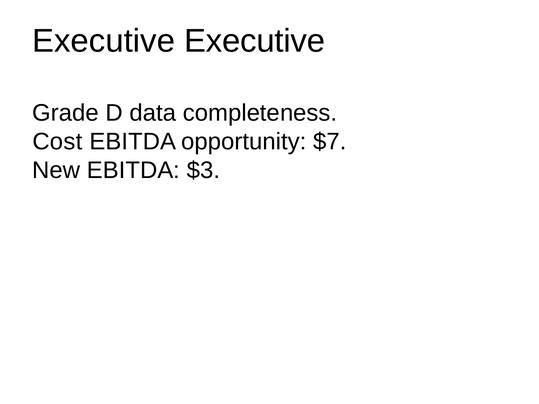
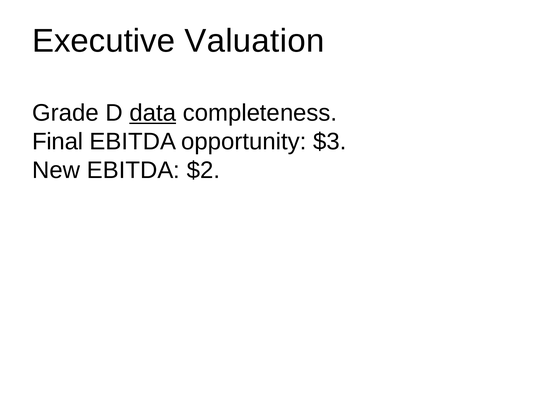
Executive Executive: Executive -> Valuation (254, 41)
data underline: none -> present (153, 113)
Cost: Cost -> Final (58, 142)
$7: $7 -> $3 (330, 142)
$3: $3 -> $2 (203, 171)
